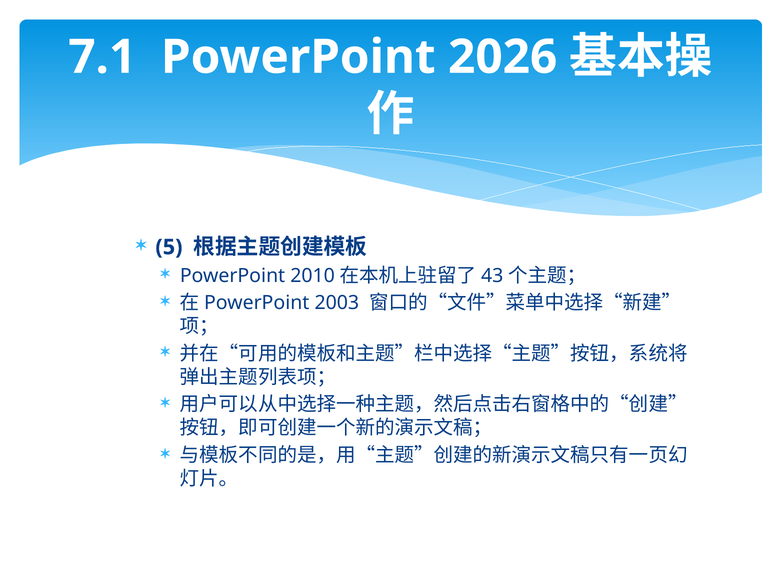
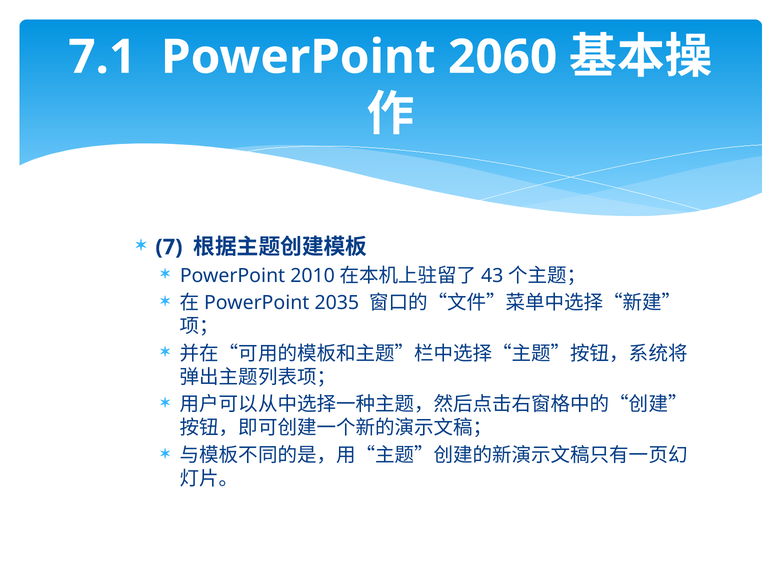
2026: 2026 -> 2060 (503, 57)
5: 5 -> 7 (169, 247)
2003: 2003 -> 2035 (337, 303)
